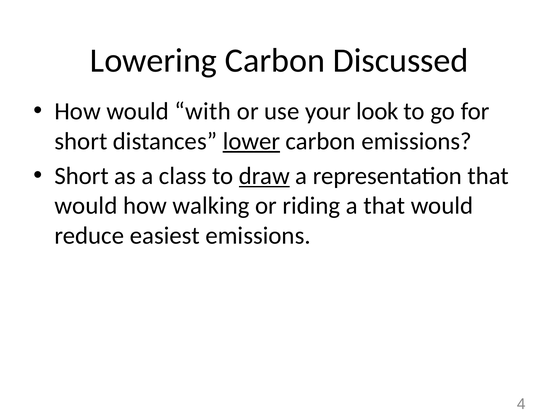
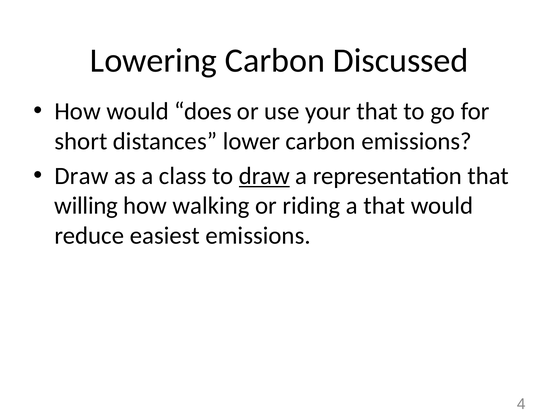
with: with -> does (203, 111)
your look: look -> that (377, 111)
lower underline: present -> none (251, 141)
Short: Short -> Draw (82, 176)
would: would -> willing (86, 206)
